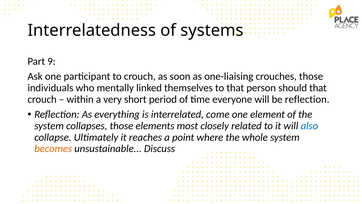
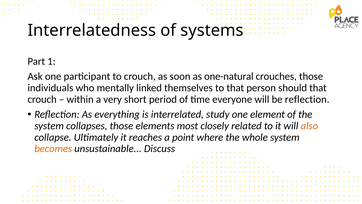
9: 9 -> 1 (51, 61)
one-liaising: one-liaising -> one-natural (229, 76)
come: come -> study (218, 114)
also colour: blue -> orange (309, 126)
